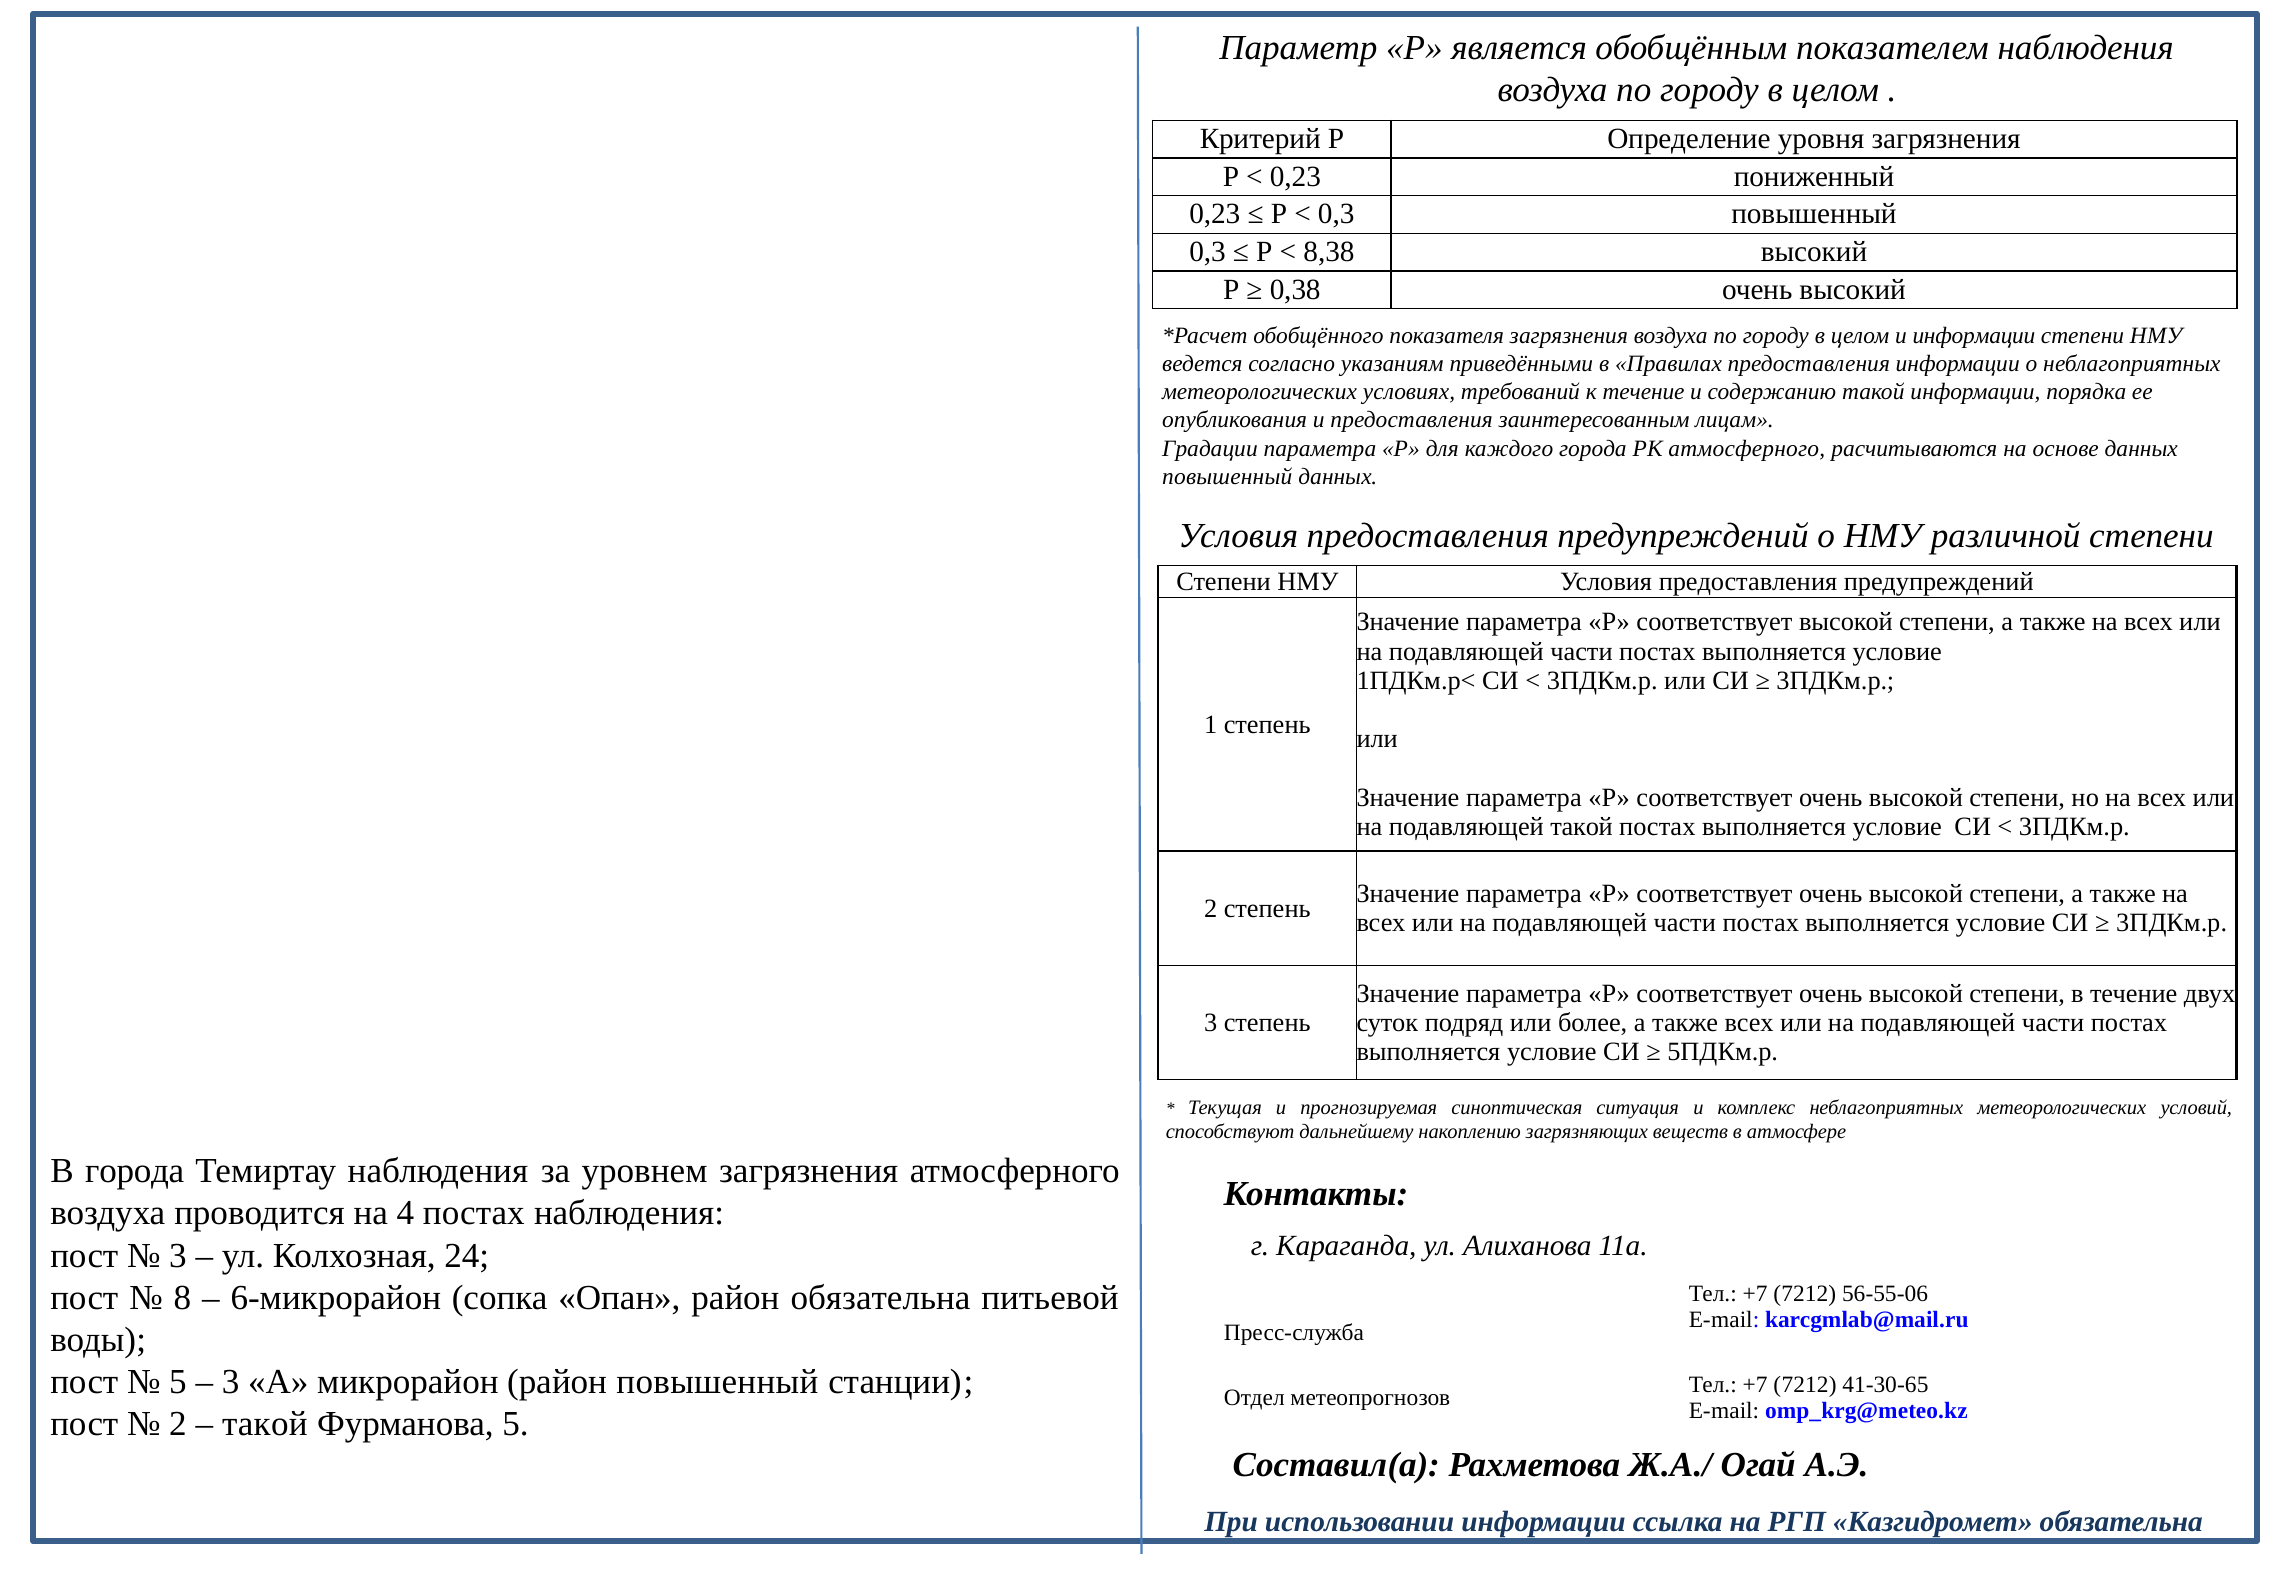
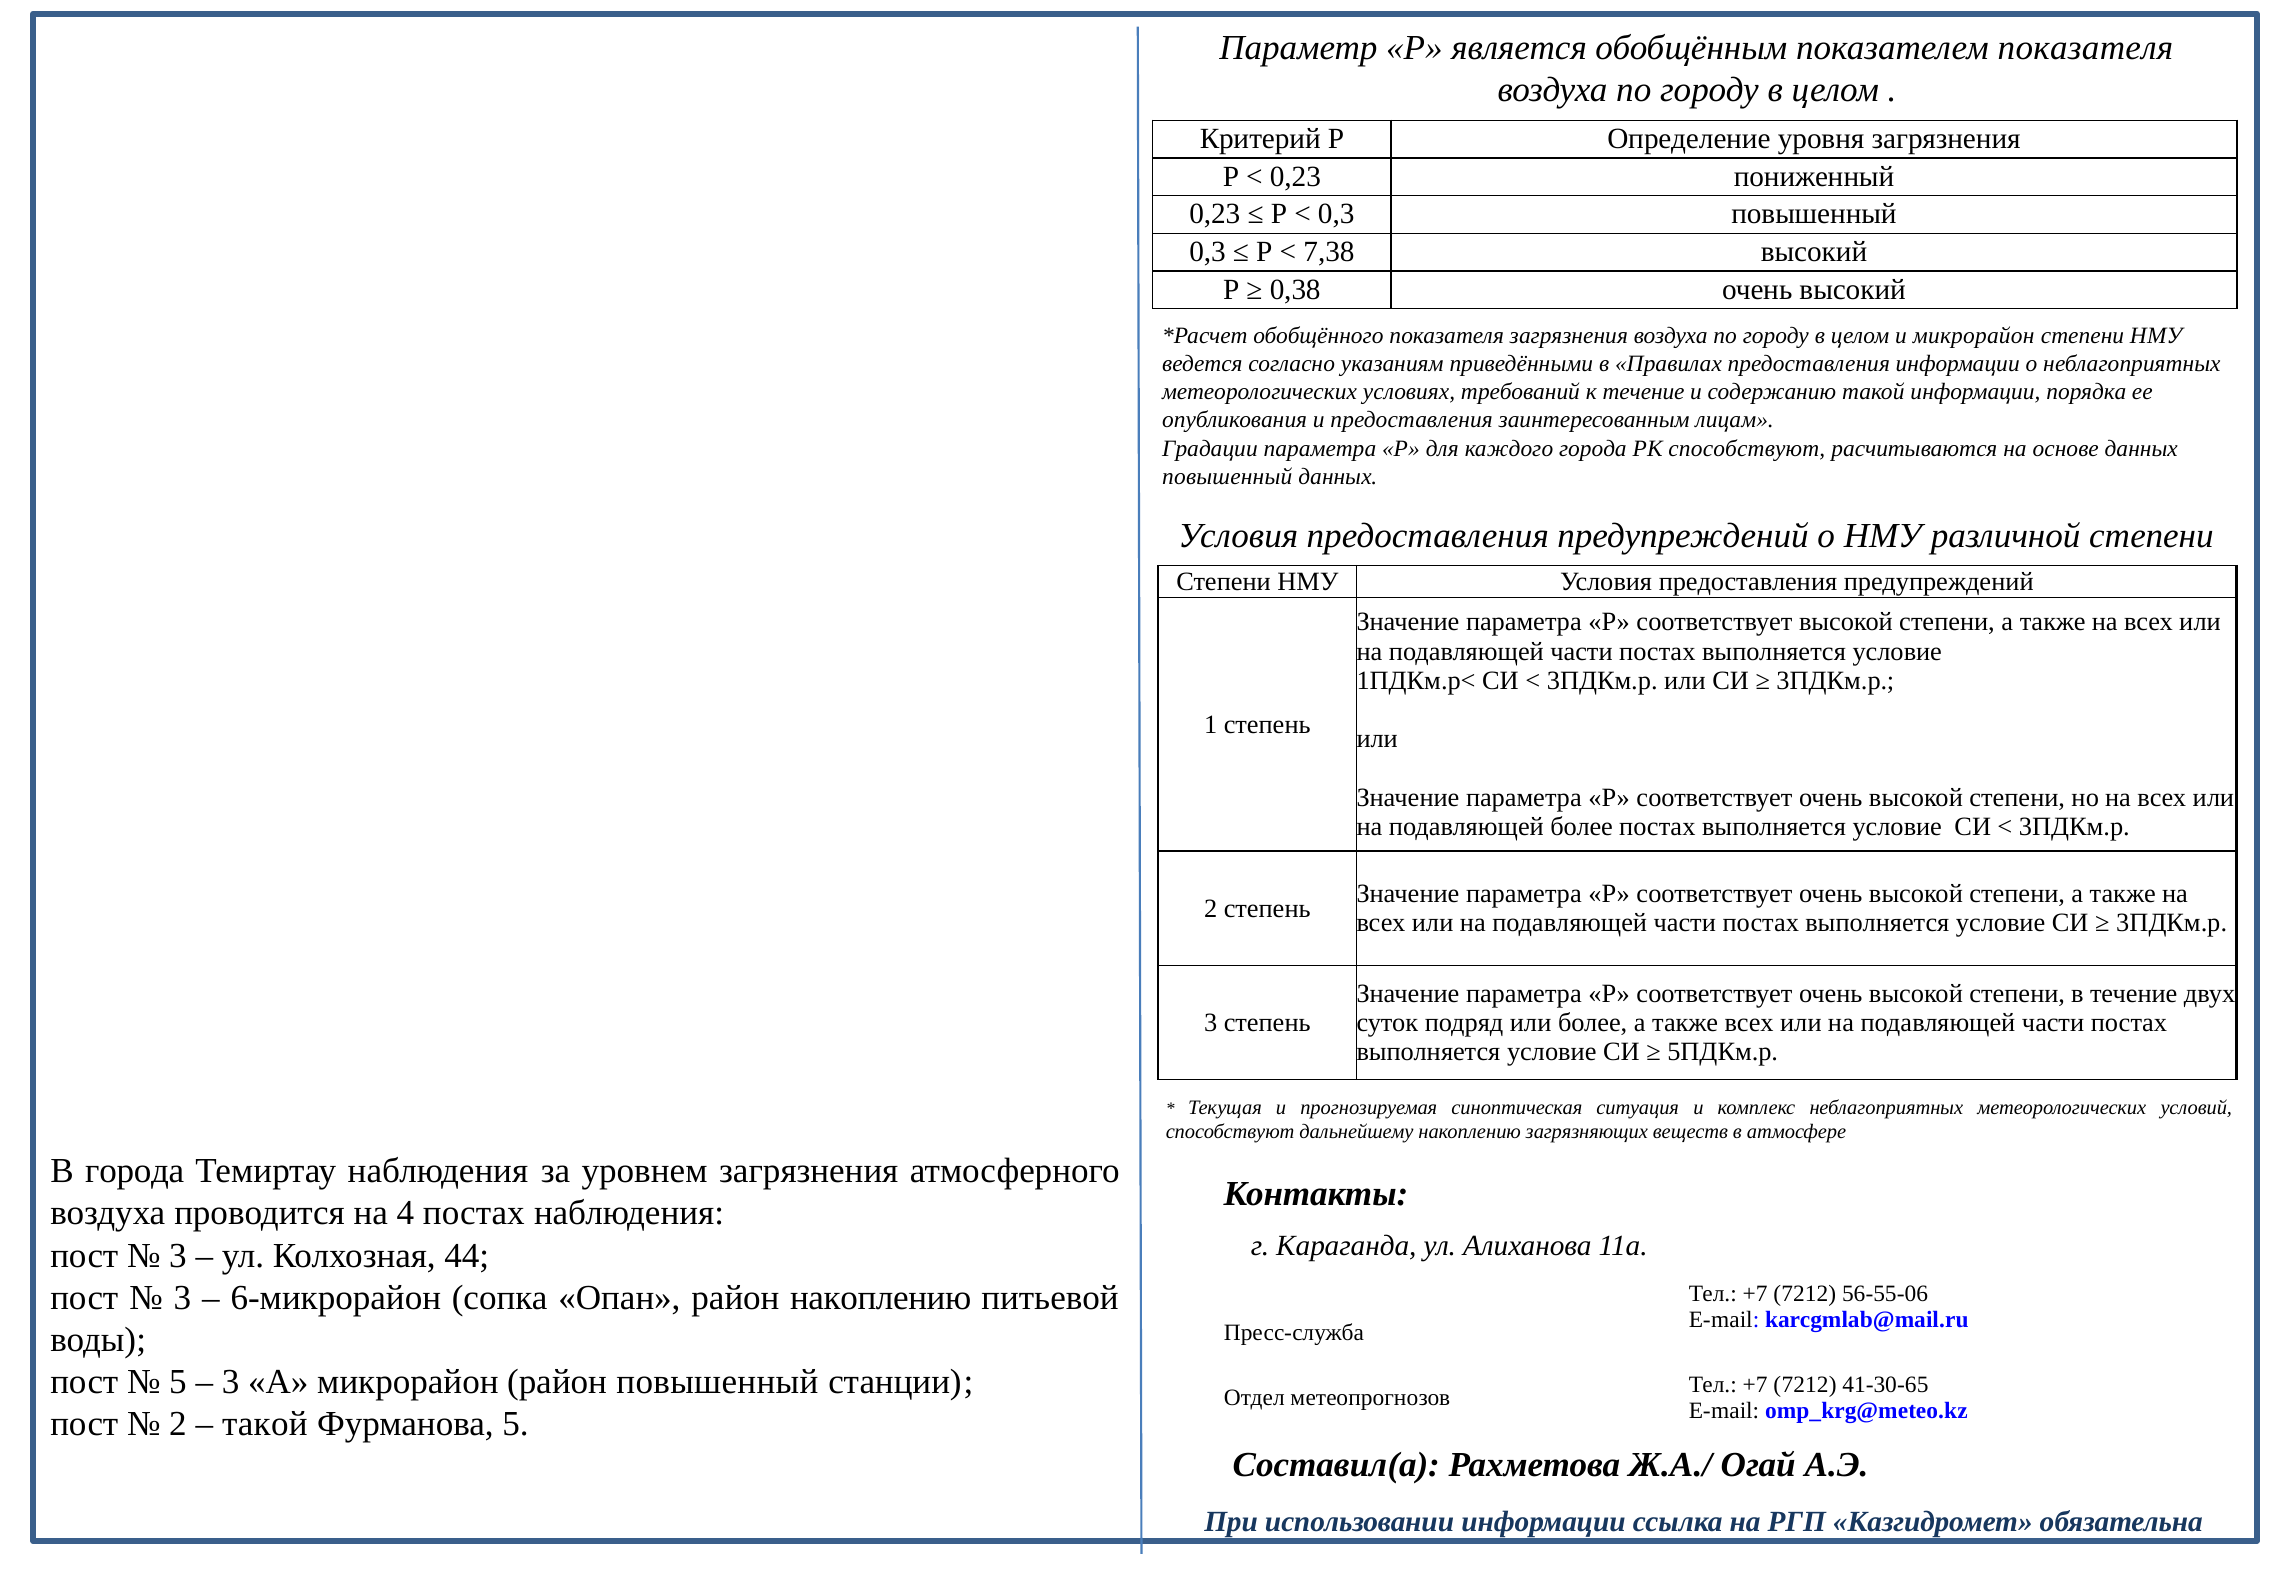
показателем наблюдения: наблюдения -> показателя (2085, 48)
8,38: 8,38 -> 7,38 (1329, 252)
и информации: информации -> микрорайон (1974, 336)
РК атмосферного: атмосферного -> способствуют (1747, 448)
подавляющей такой: такой -> более (1582, 826)
24: 24 -> 44 (467, 1255)
8: 8 -> 3 (182, 1297)
район обязательна: обязательна -> накоплению (881, 1297)
